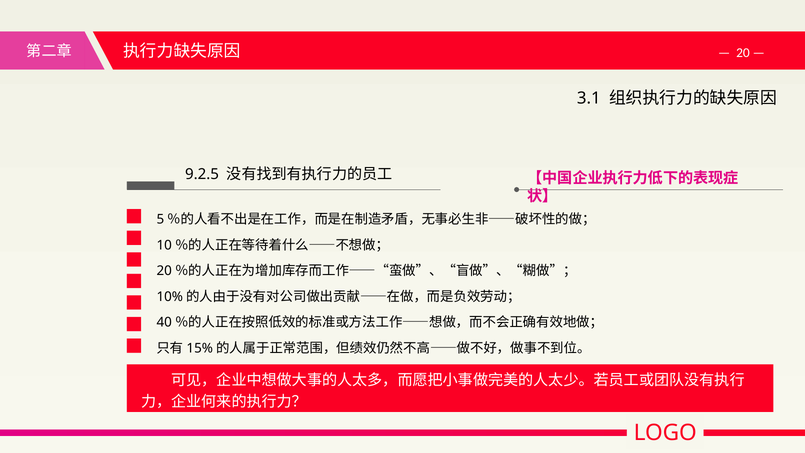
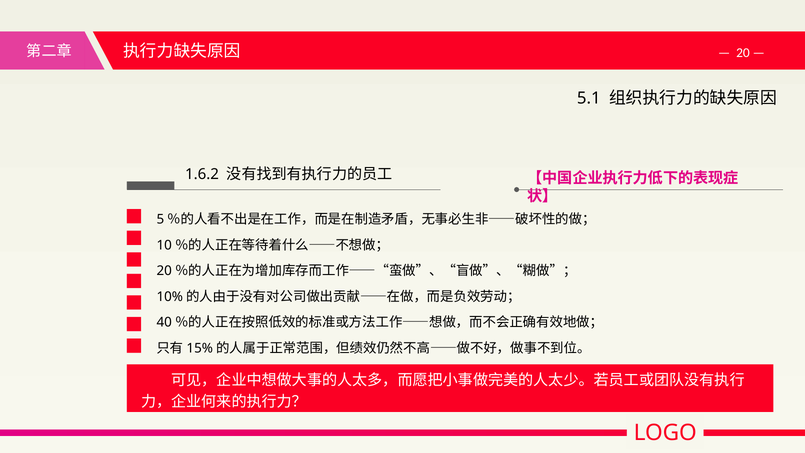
3.1: 3.1 -> 5.1 (589, 98)
9.2.5: 9.2.5 -> 1.6.2 (202, 174)
